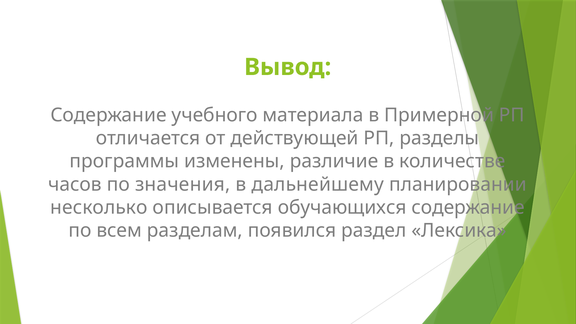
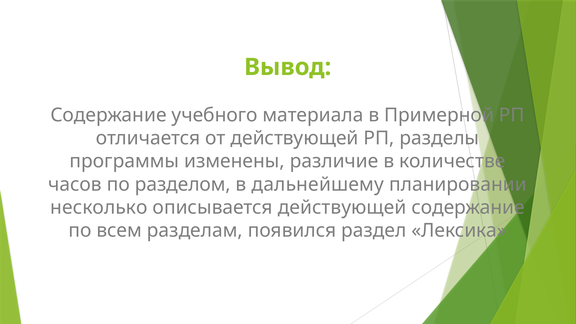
значения: значения -> разделом (183, 184)
описывается обучающихся: обучающихся -> действующей (342, 207)
